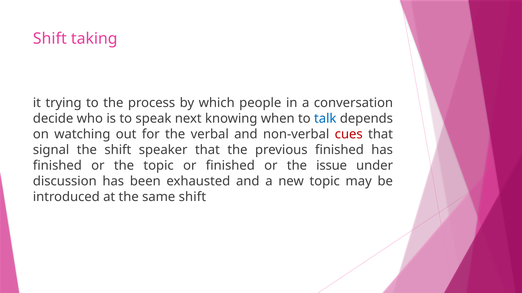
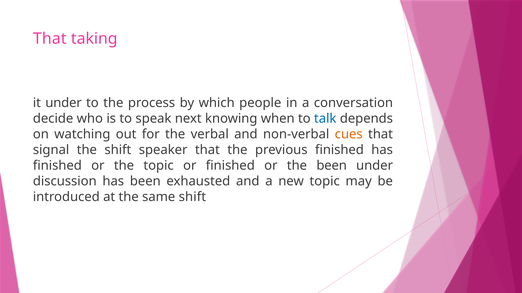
Shift: Shift -> That (50, 39)
it trying: trying -> under (64, 103)
cues colour: red -> orange (349, 135)
the issue: issue -> been (332, 166)
